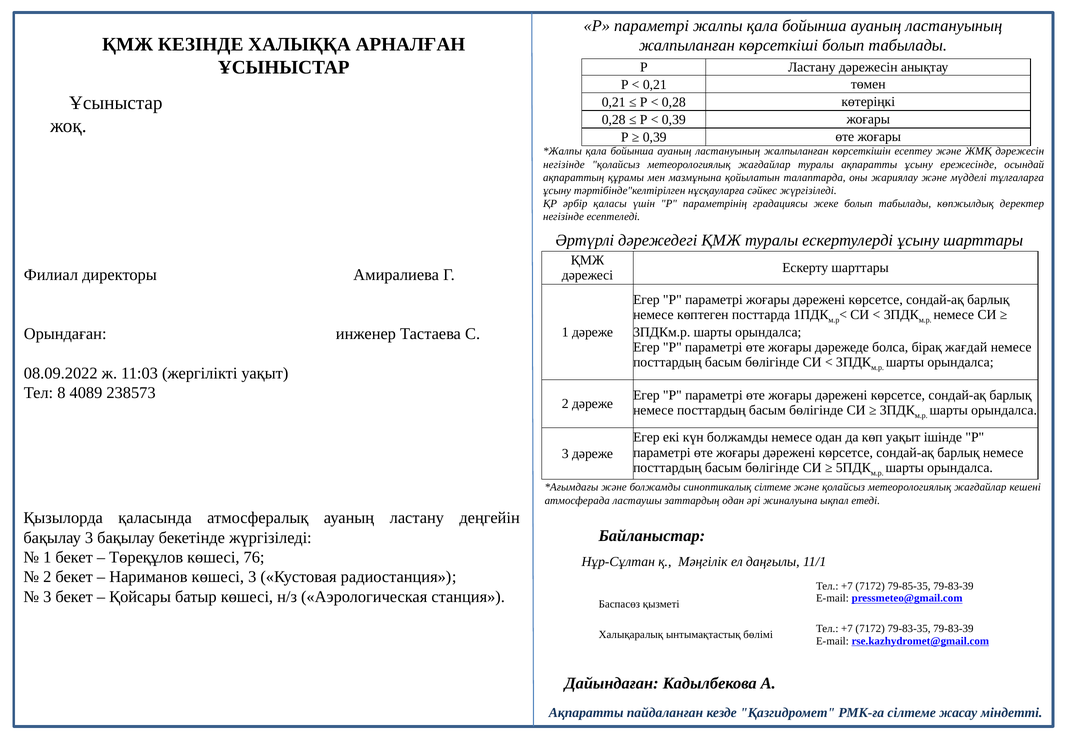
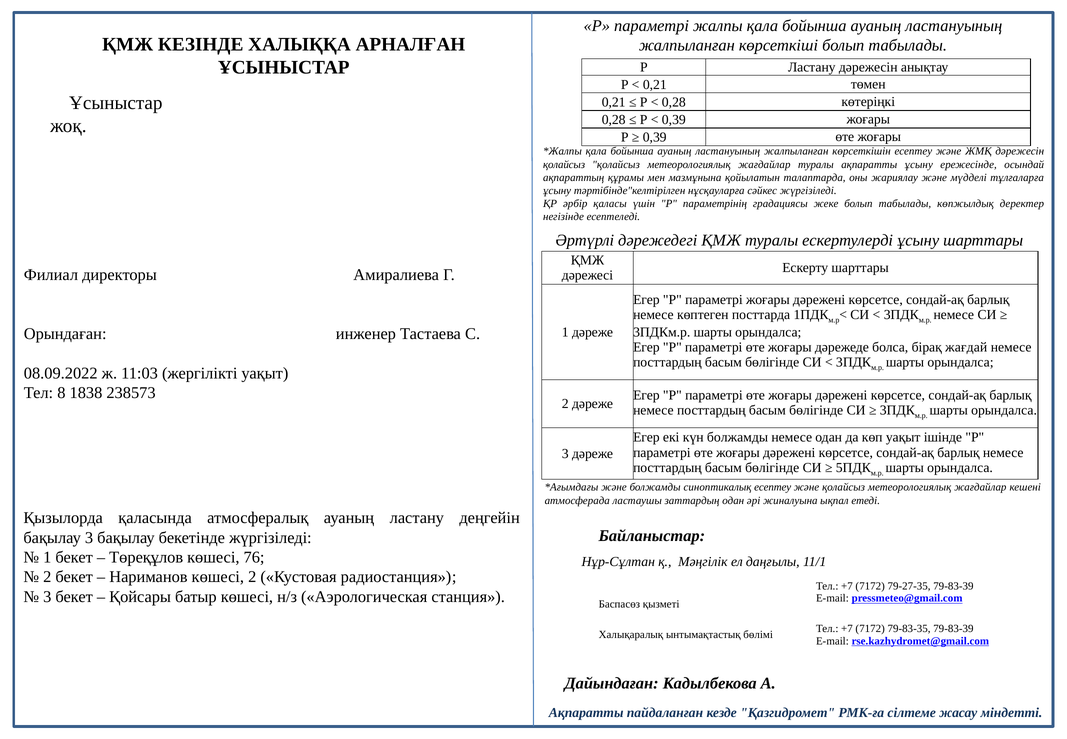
негізінде: негізінде -> қолайсыз (564, 164)
4089: 4089 -> 1838 (86, 393)
синоптикалық сілтеме: сілтеме -> есептеу (773, 487)
көшесі 3: 3 -> 2 (252, 577)
79-85-35: 79-85-35 -> 79-27-35 (909, 586)
